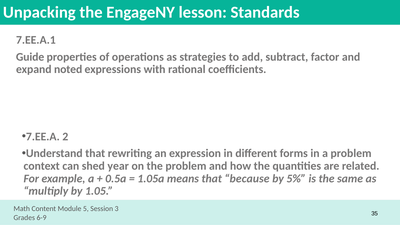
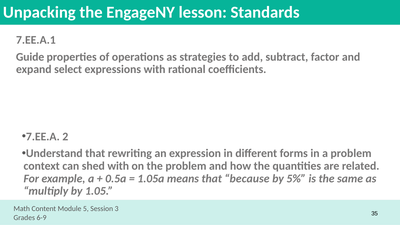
noted: noted -> select (68, 69)
shed year: year -> with (118, 166)
